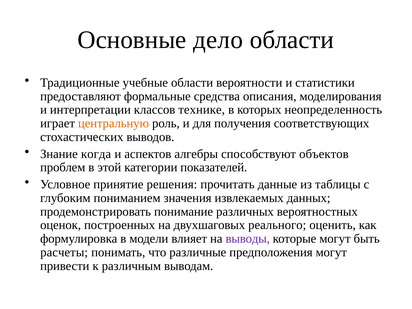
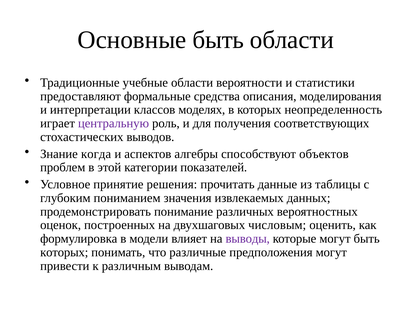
Основные дело: дело -> быть (218, 40)
технике: технике -> моделях (202, 110)
центральную colour: orange -> purple (114, 123)
реального: реального -> числовым (277, 225)
расчеты: расчеты -> которых (64, 252)
